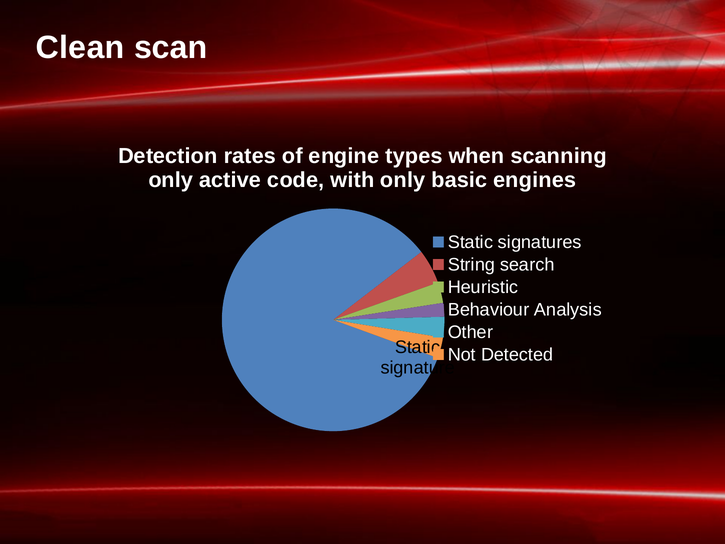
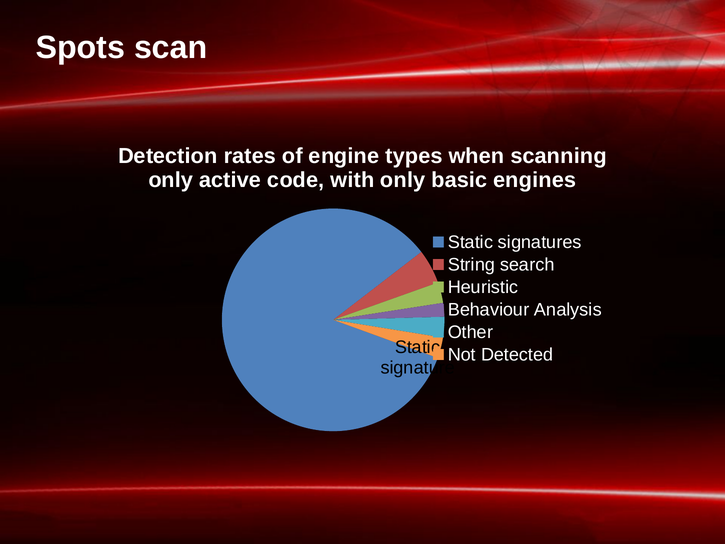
Clean: Clean -> Spots (80, 48)
